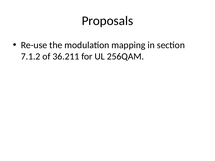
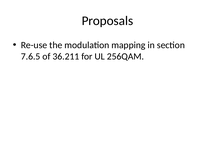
7.1.2: 7.1.2 -> 7.6.5 (31, 57)
